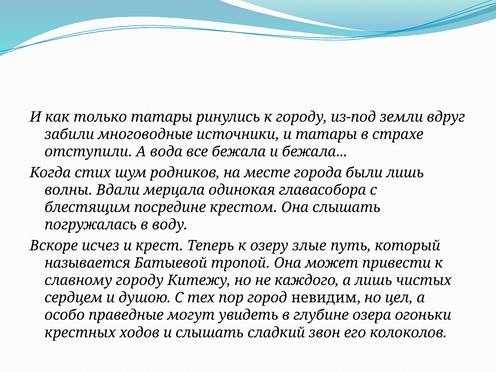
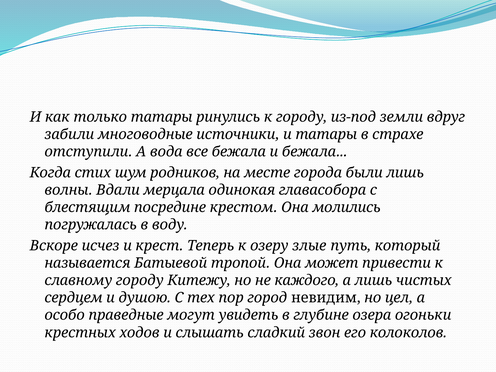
Она слышать: слышать -> молились (347, 207)
